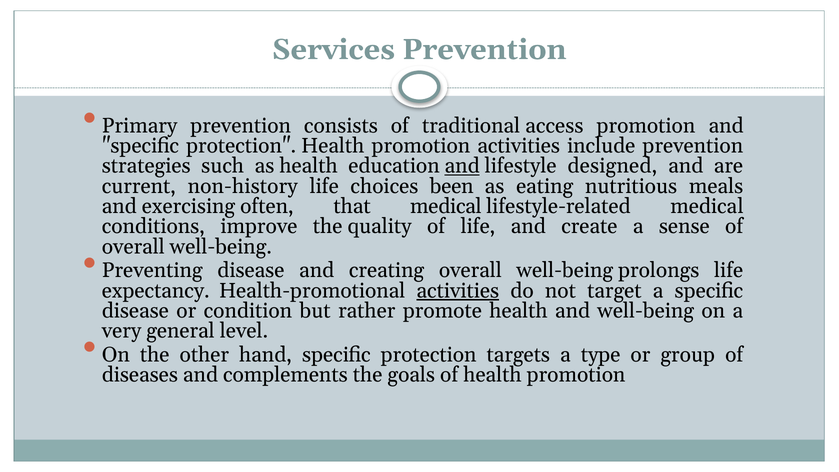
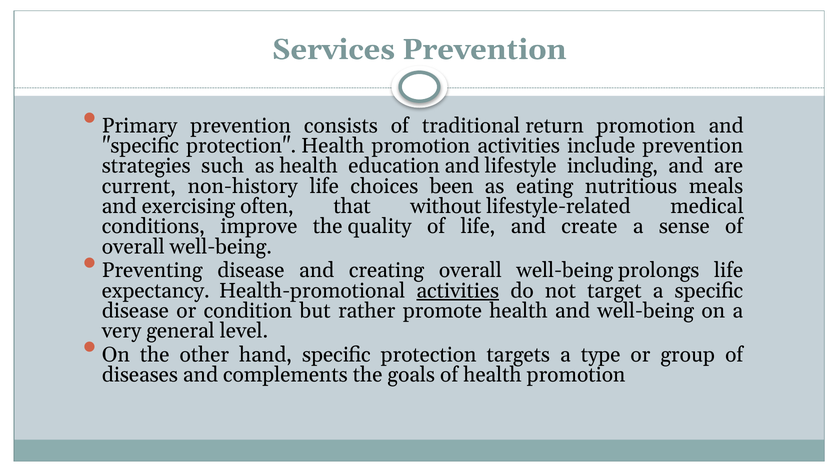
access: access -> return (554, 126)
and underline: present -> none (462, 166)
designed: designed -> including (613, 166)
that medical: medical -> without (446, 206)
